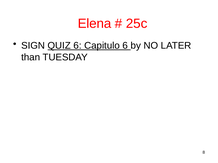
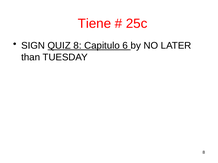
Elena: Elena -> Tiene (94, 24)
QUIZ 6: 6 -> 8 (77, 46)
